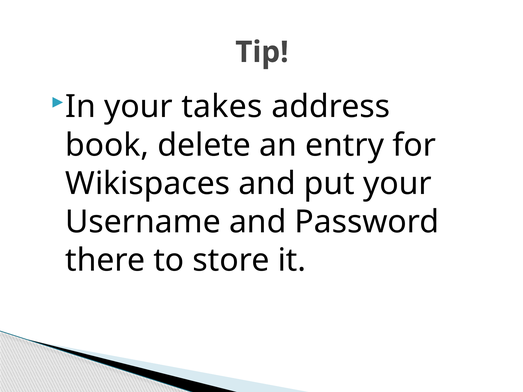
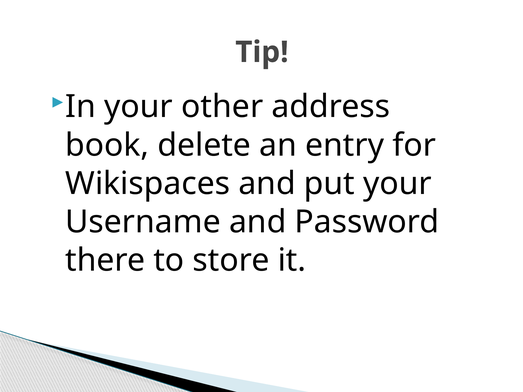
takes: takes -> other (222, 107)
